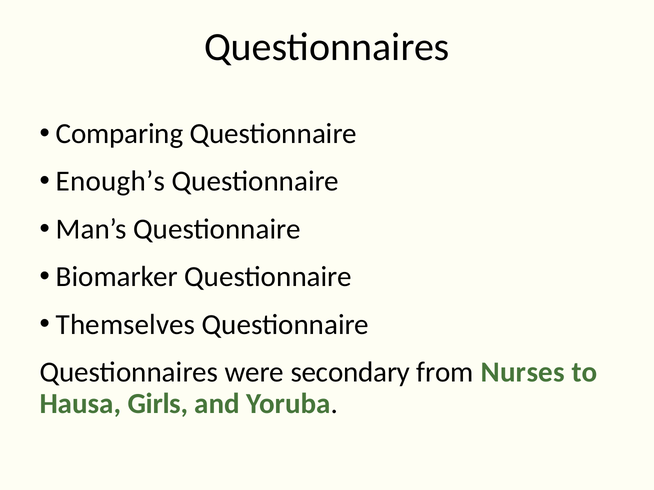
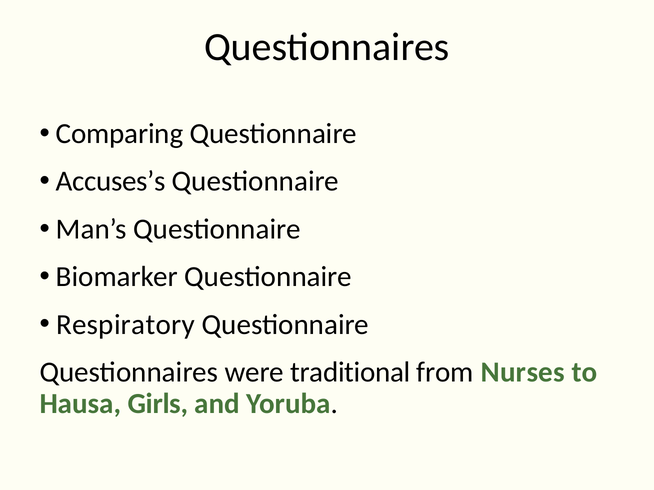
Enough’s: Enough’s -> Accuses’s (111, 181)
Themselves: Themselves -> Respiratory (125, 325)
secondary: secondary -> traditional (350, 373)
